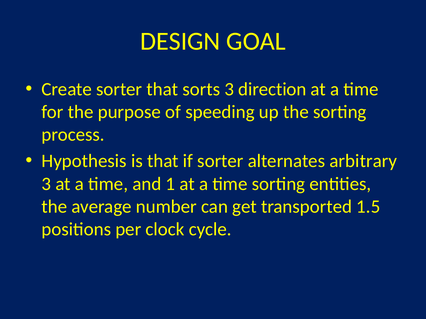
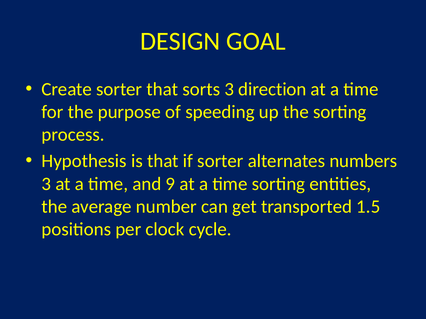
arbitrary: arbitrary -> numbers (363, 161)
1: 1 -> 9 (170, 184)
